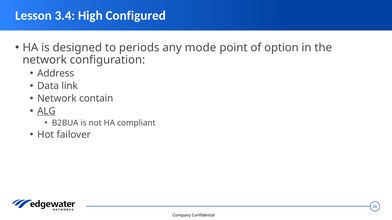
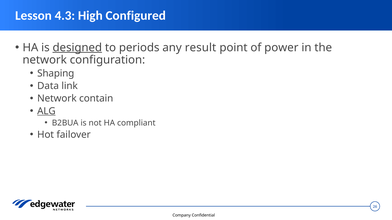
3.4: 3.4 -> 4.3 (65, 16)
designed underline: none -> present (77, 48)
mode: mode -> result (201, 48)
option: option -> power (281, 48)
Address: Address -> Shaping (56, 74)
